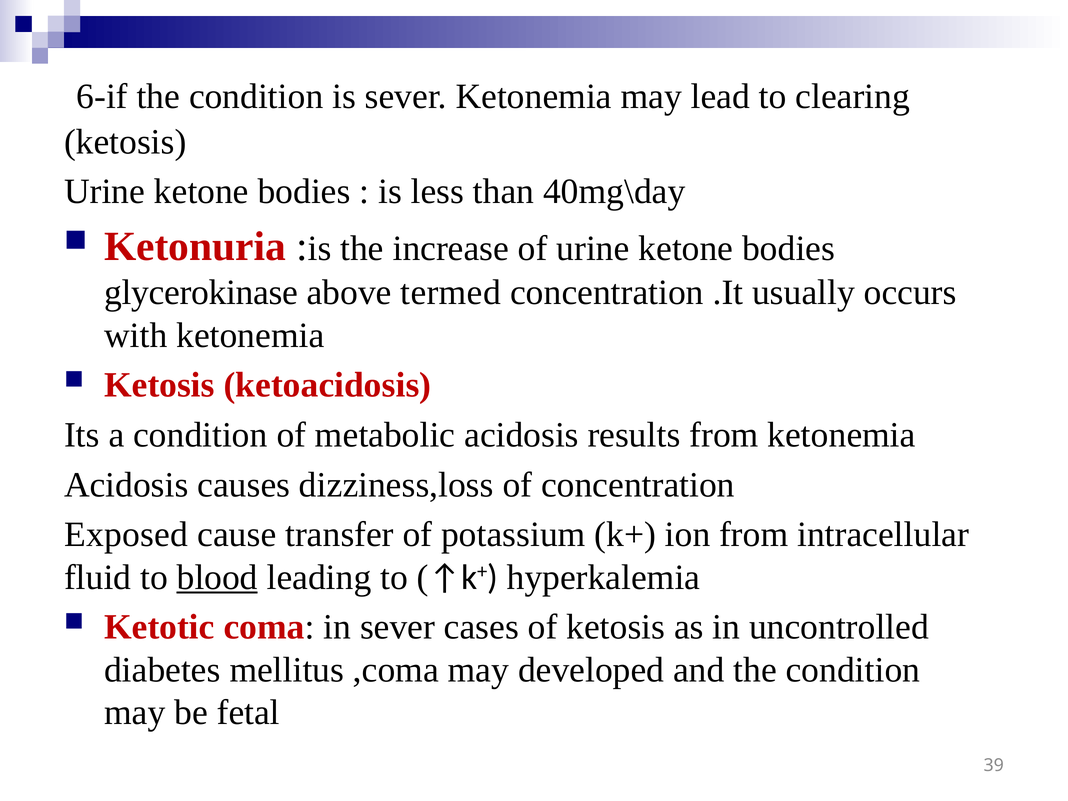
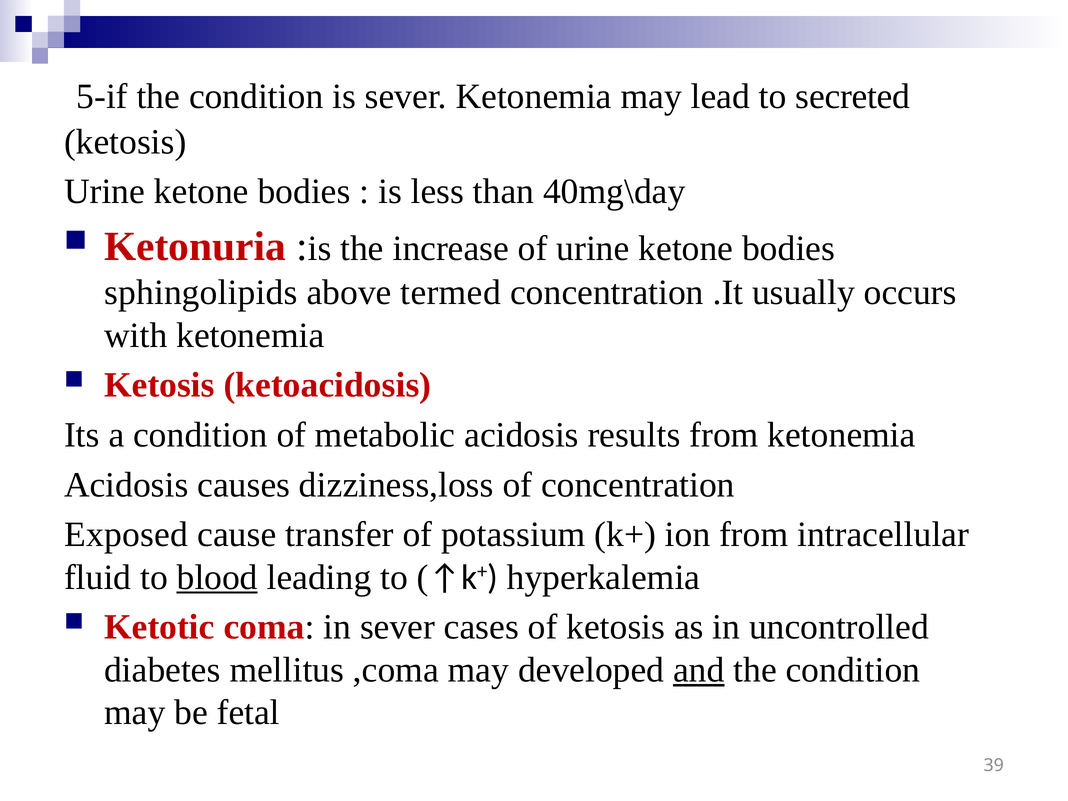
6-if: 6-if -> 5-if (102, 97)
clearing: clearing -> secreted (853, 97)
glycerokinase: glycerokinase -> sphingolipids (201, 293)
and underline: none -> present (699, 670)
